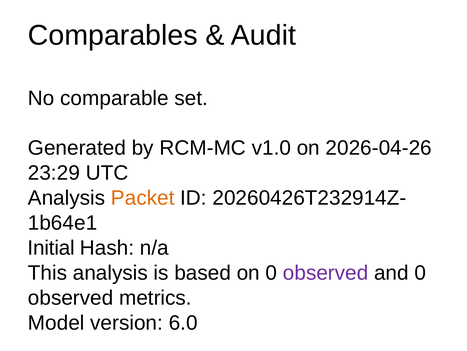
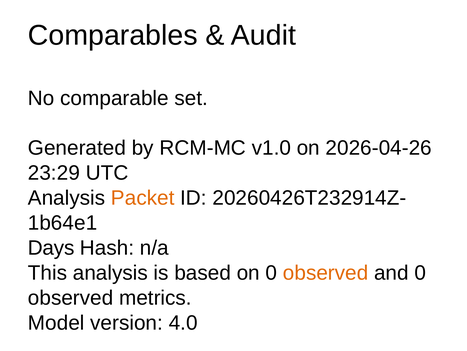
Initial: Initial -> Days (51, 247)
observed colour: purple -> orange (326, 272)
6.0: 6.0 -> 4.0 (183, 322)
